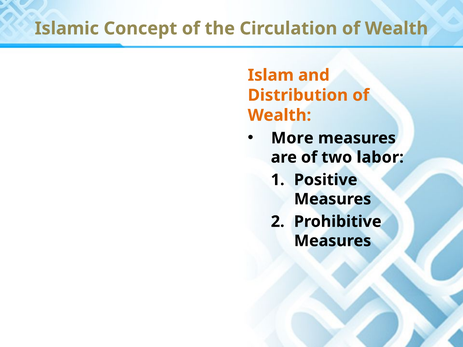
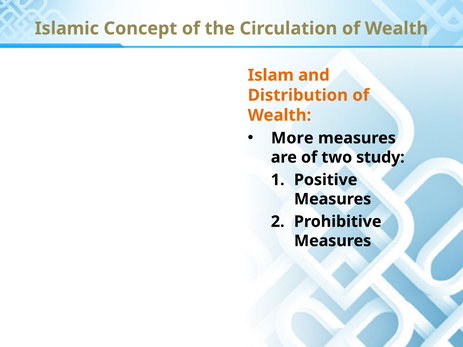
labor: labor -> study (380, 157)
